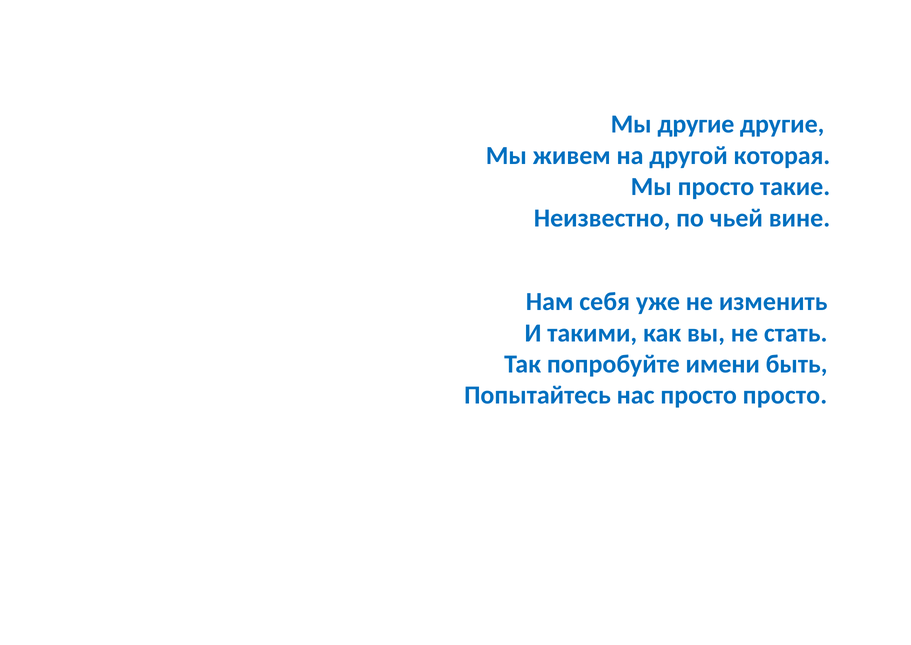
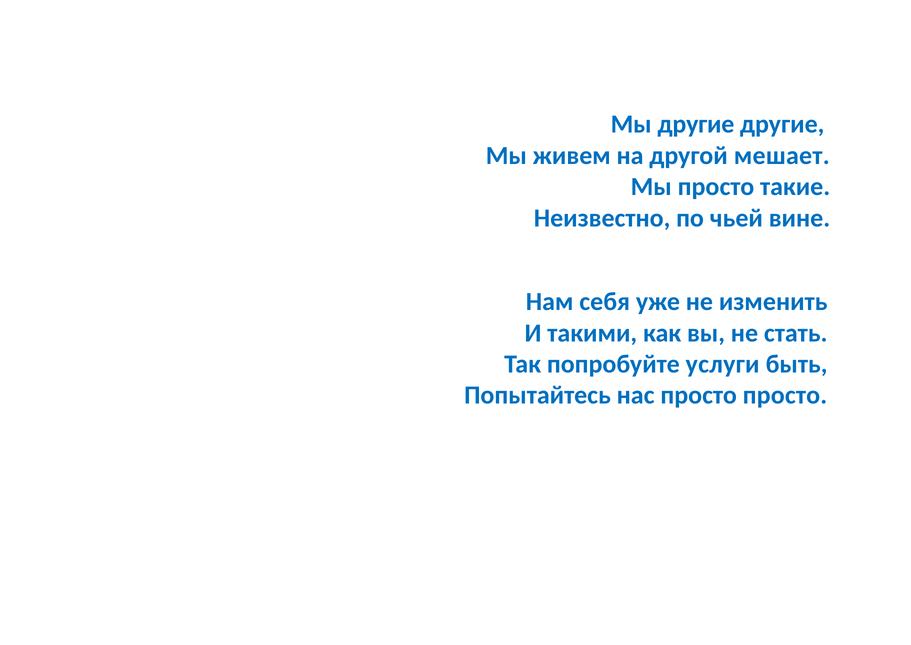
которая: которая -> мешает (782, 155)
имени: имени -> услуги (723, 364)
